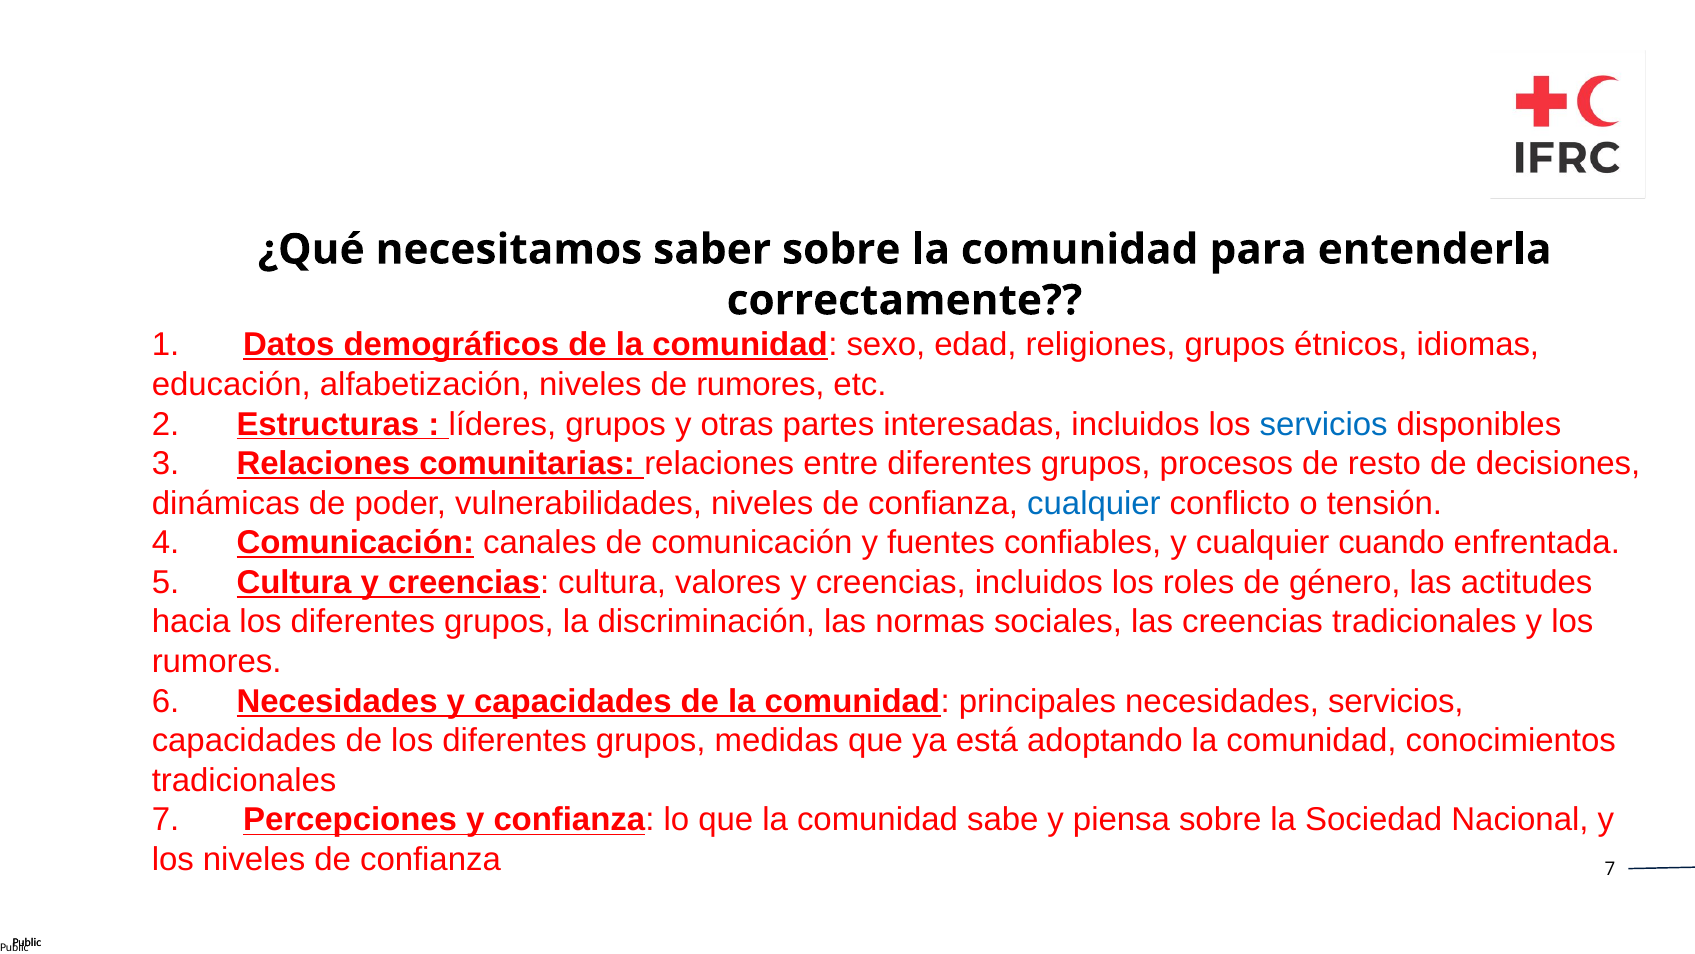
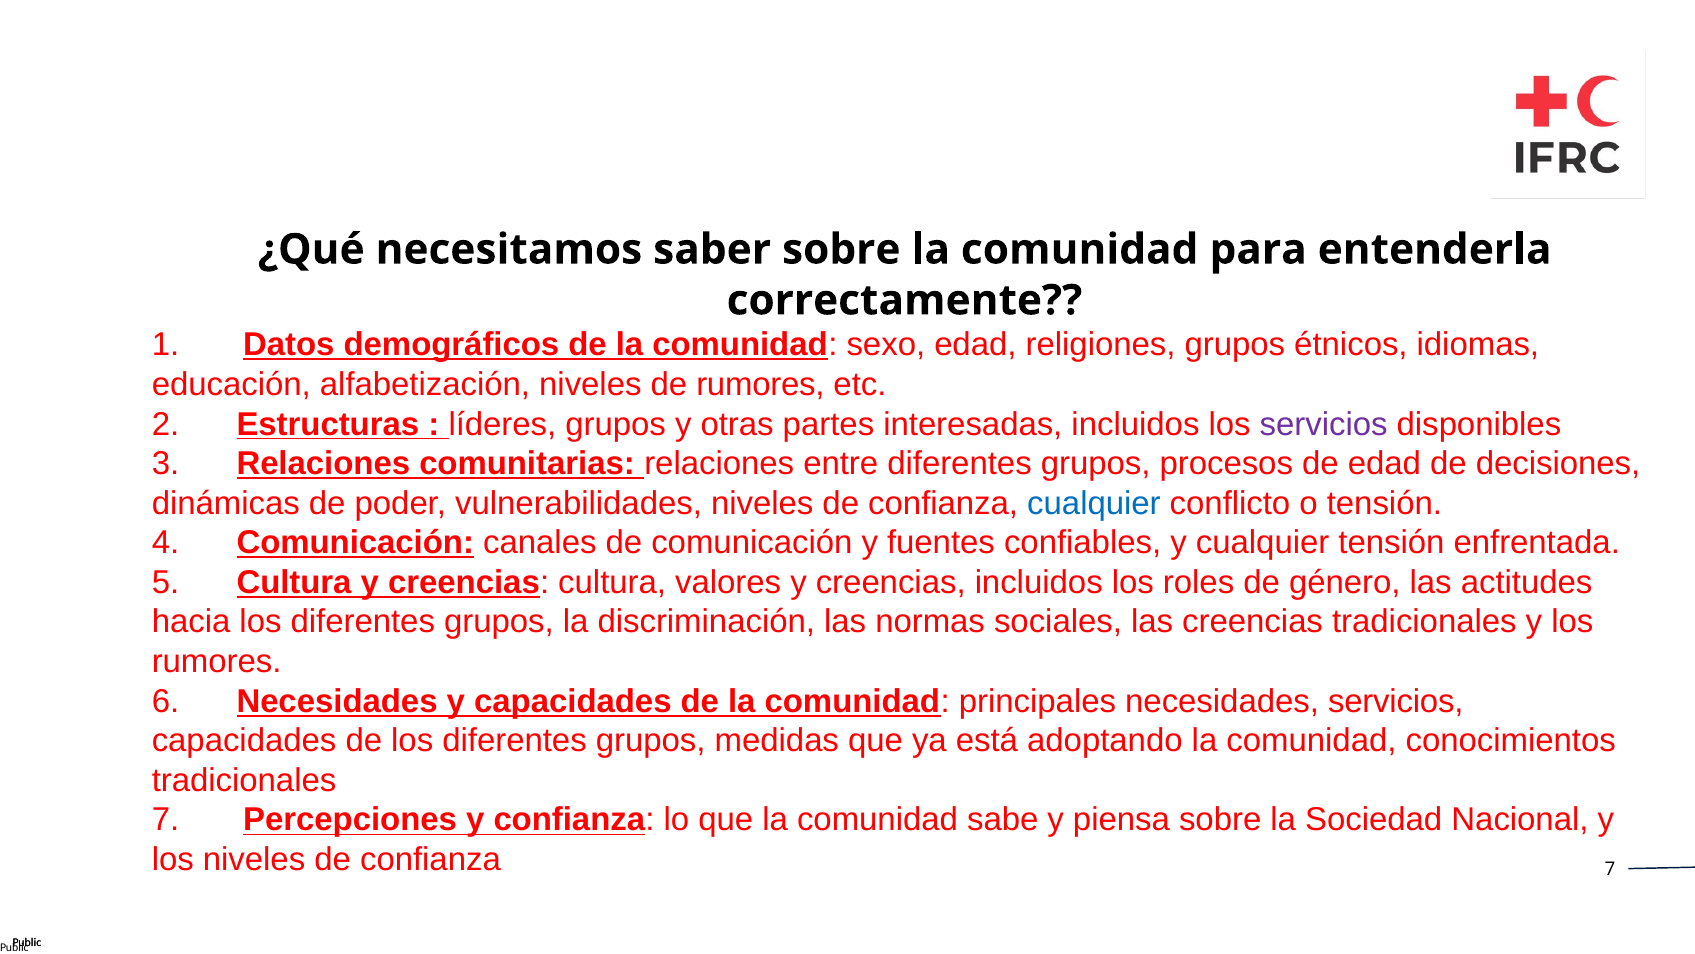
servicios colour: blue -> purple (1324, 424)
de resto: resto -> edad (1384, 464)
cualquier cuando: cuando -> tensión (1391, 543)
